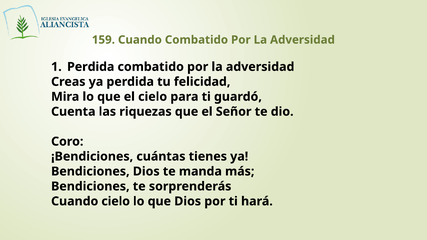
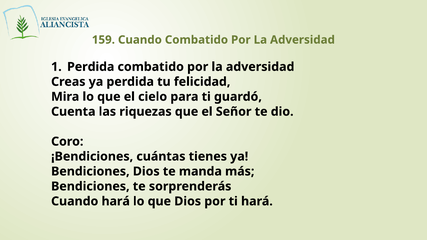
Cuando cielo: cielo -> hará (116, 201)
